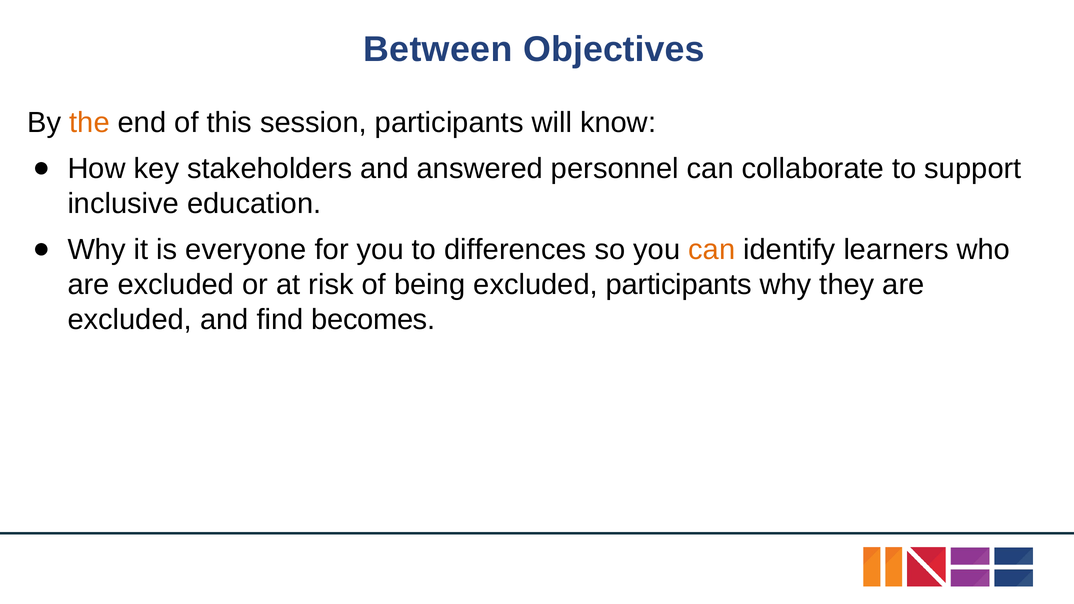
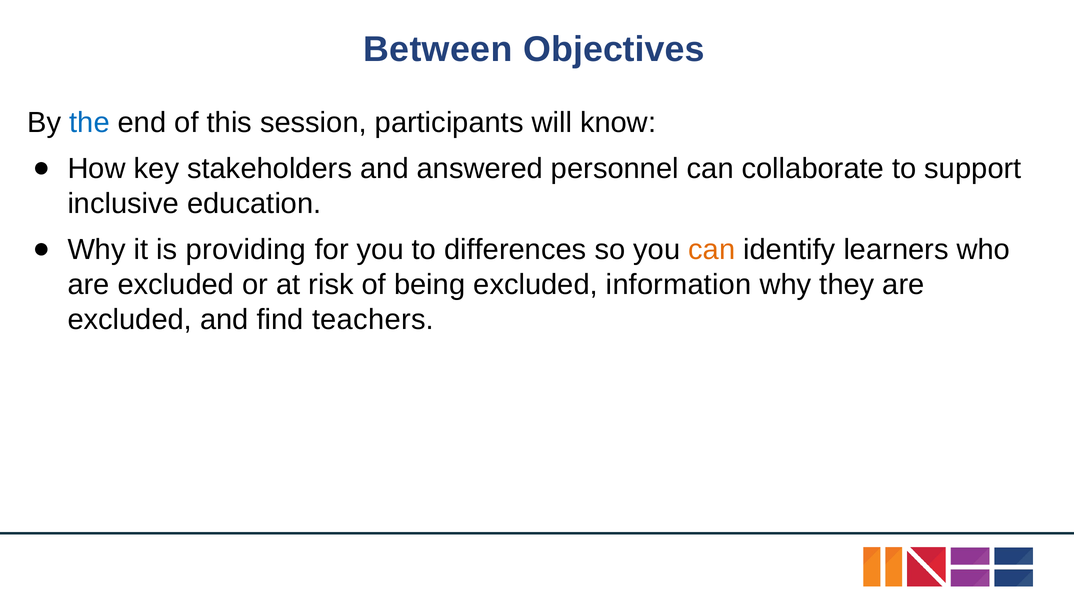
the colour: orange -> blue (89, 123)
everyone: everyone -> providing (246, 250)
excluded participants: participants -> information (679, 285)
becomes: becomes -> teachers (373, 320)
